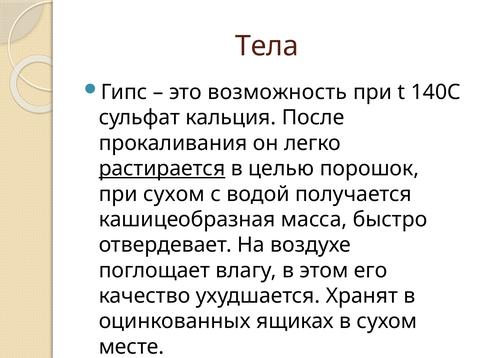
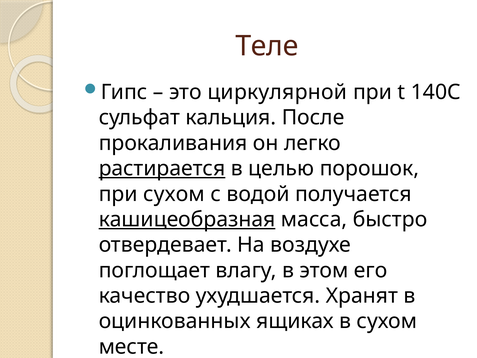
Тела: Тела -> Теле (267, 46)
возможность: возможность -> циркулярной (277, 92)
кашицеобразная underline: none -> present (187, 219)
